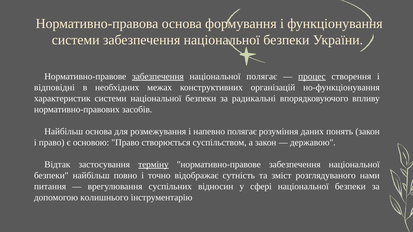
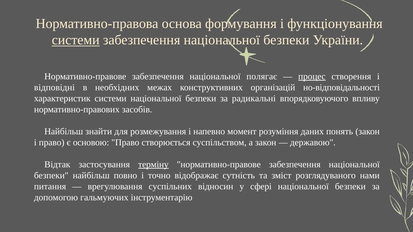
системи underline: none -> present (76, 40)
забезпечення underline: present -> none (158, 77)
но-функціонування: но-функціонування -> но-відповідальності (341, 88)
Найбільш основа: основа -> знайти (99, 132)
напевно полягає: полягає -> момент (242, 132)
колишнього: колишнього -> гальмуючих (104, 198)
